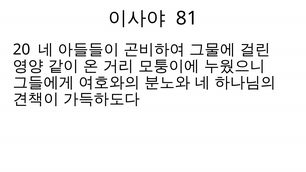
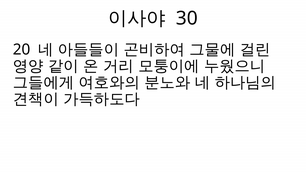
81: 81 -> 30 (187, 18)
